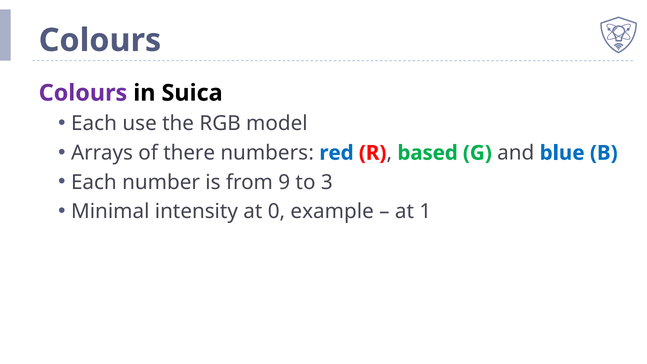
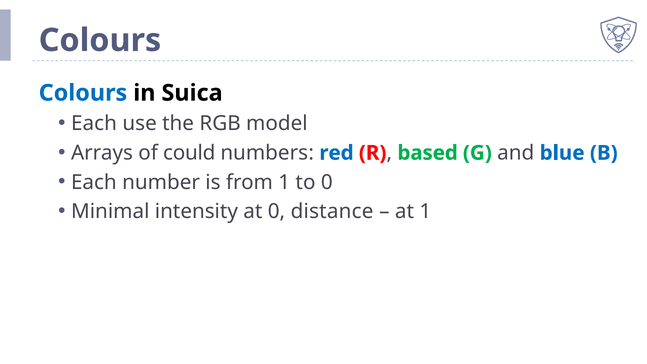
Colours colour: purple -> blue (83, 93)
there: there -> could (189, 153)
from 9: 9 -> 1 (284, 182)
to 3: 3 -> 0 (327, 182)
example: example -> distance (332, 211)
